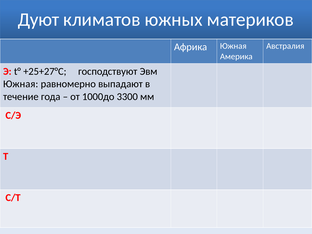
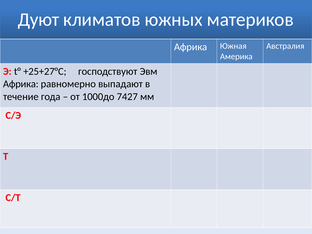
Южная: Южная -> Африка (21, 84)
3300: 3300 -> 7427 (127, 97)
